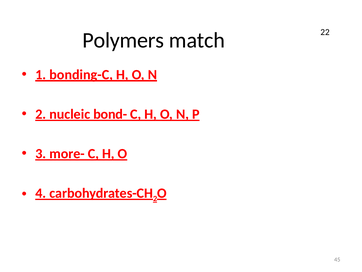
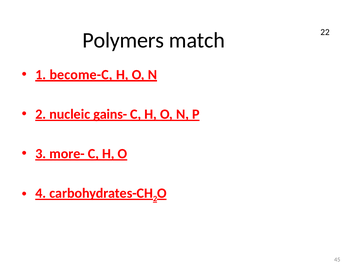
bonding-C: bonding-C -> become-C (81, 75)
bond-: bond- -> gains- (110, 114)
